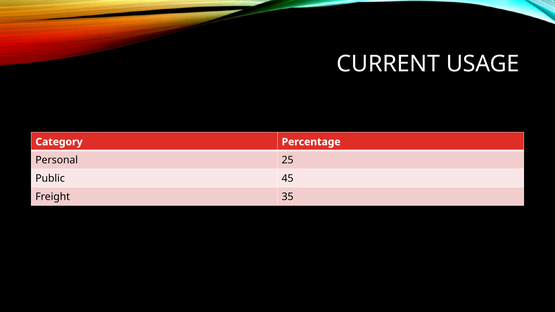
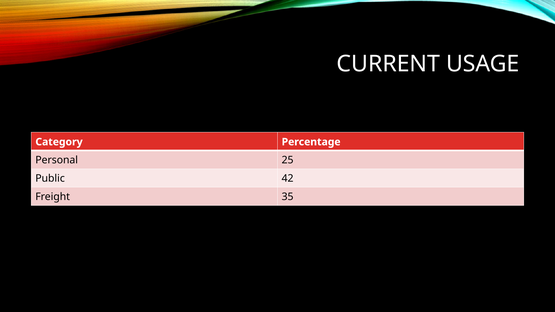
45: 45 -> 42 (288, 179)
